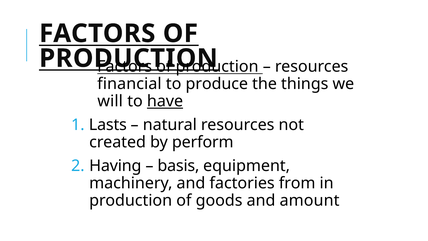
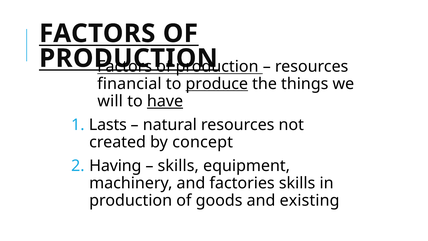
produce underline: none -> present (217, 84)
perform: perform -> concept (203, 142)
basis: basis -> skills (178, 166)
factories from: from -> skills (297, 183)
amount: amount -> existing (310, 200)
